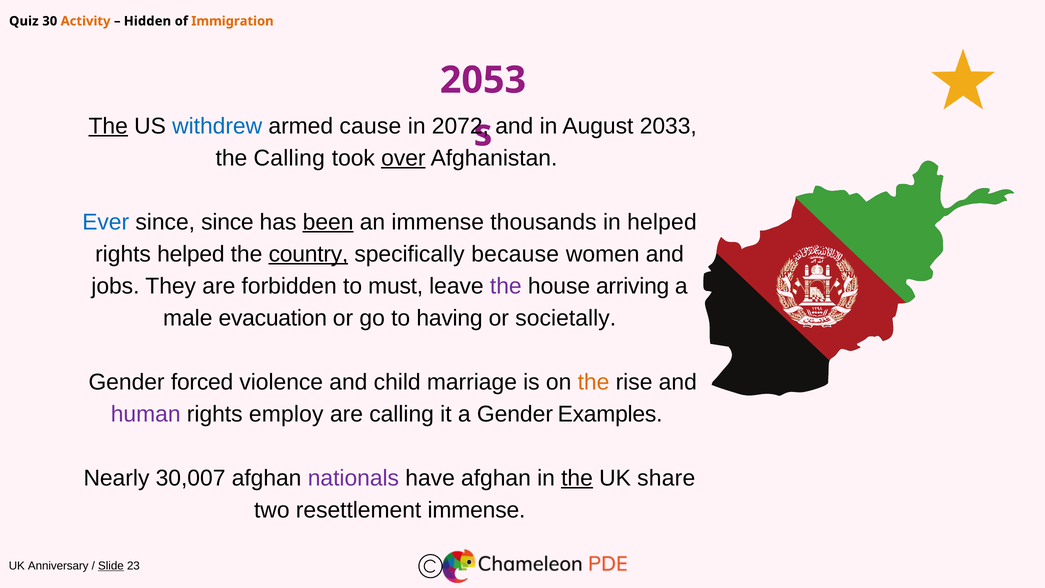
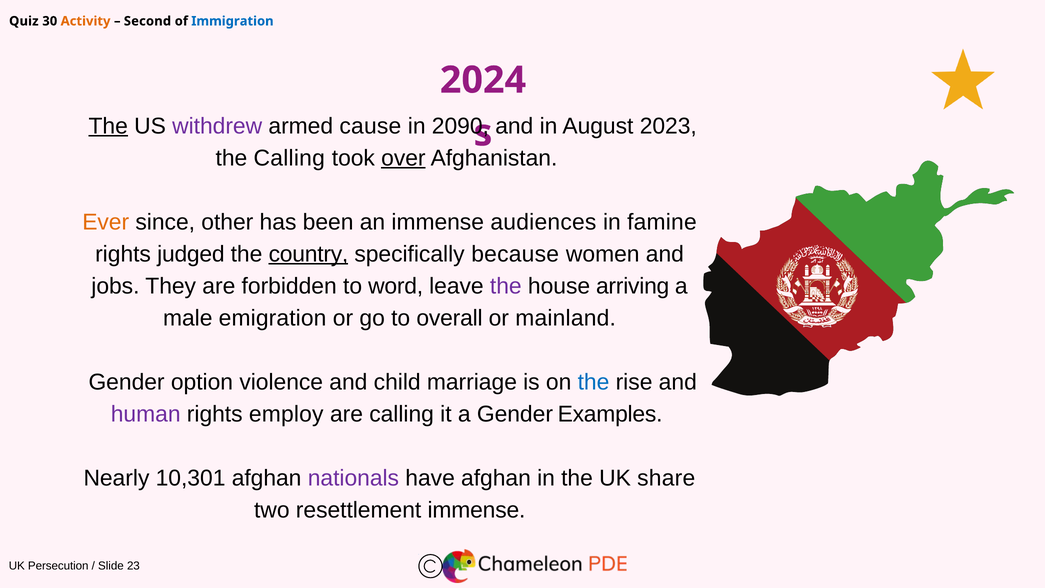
Hidden: Hidden -> Second (147, 21)
Immigration colour: orange -> blue (232, 21)
2053: 2053 -> 2024 (483, 80)
withdrew colour: blue -> purple (217, 126)
2072: 2072 -> 2090 (460, 126)
2033: 2033 -> 2023 (668, 126)
Ever colour: blue -> orange (106, 222)
since since: since -> other (227, 222)
been underline: present -> none (328, 222)
thousands: thousands -> audiences (543, 222)
in helped: helped -> famine (662, 222)
rights helped: helped -> judged (191, 254)
must: must -> word (396, 286)
evacuation: evacuation -> emigration (273, 318)
having: having -> overall (450, 318)
societally: societally -> mainland (566, 318)
forced: forced -> option (202, 382)
the colour: orange -> blue (594, 382)
30,007: 30,007 -> 10,301 (191, 478)
the underline: present -> none (577, 478)
Anniversary: Anniversary -> Persecution (58, 566)
Slide underline: present -> none (111, 566)
